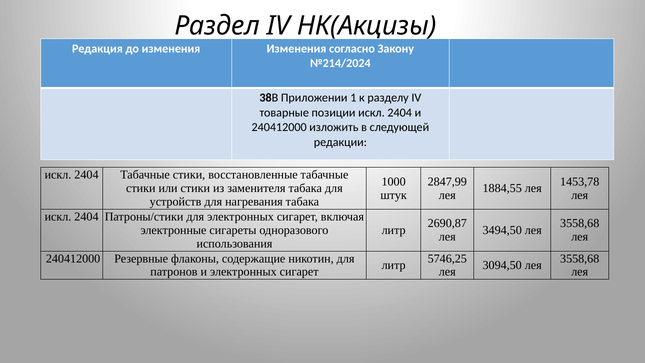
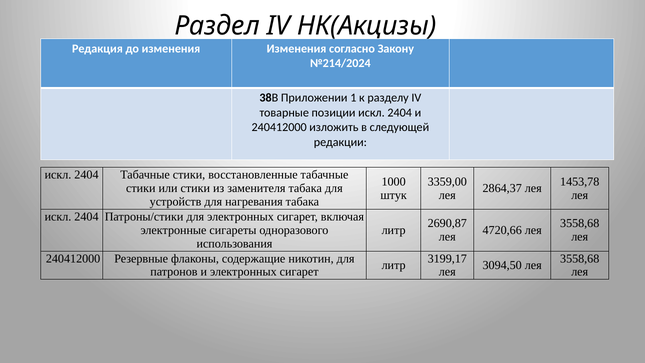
2847,99: 2847,99 -> 3359,00 (447, 182)
1884,55: 1884,55 -> 2864,37 (502, 188)
3494,50: 3494,50 -> 4720,66 (502, 230)
5746,25: 5746,25 -> 3199,17 (447, 258)
